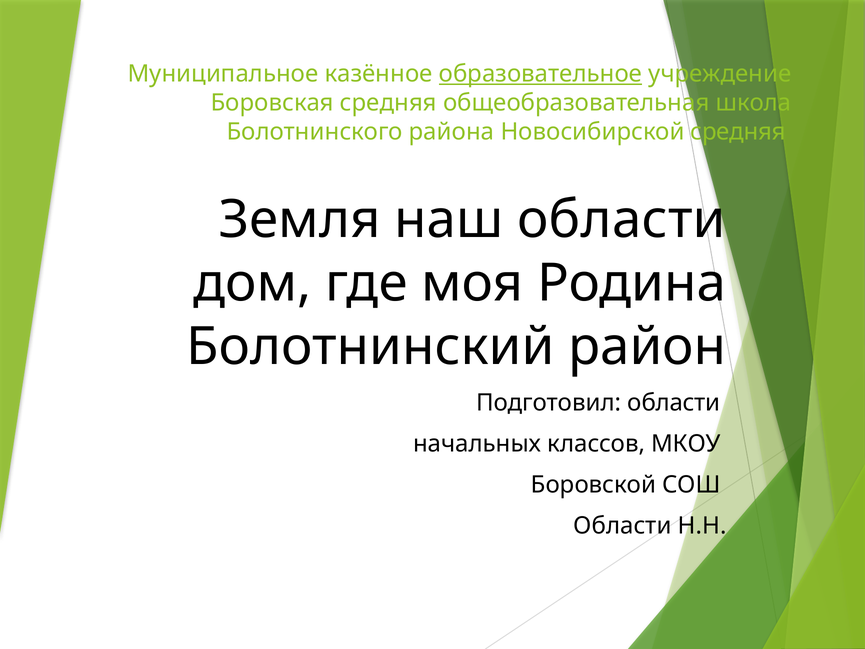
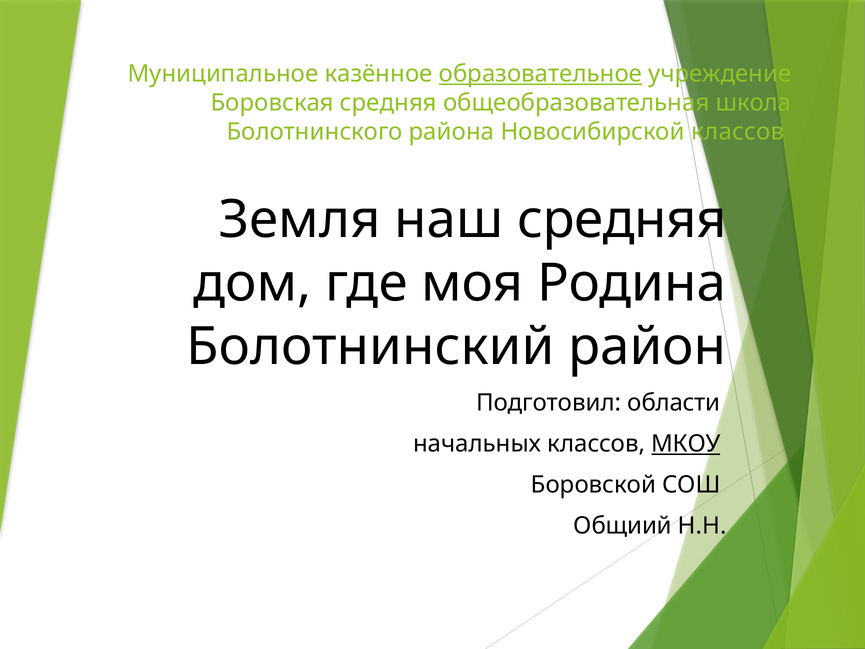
Новосибирской средняя: средняя -> классов (738, 132)
наш области: области -> средняя (622, 220)
МКОУ underline: none -> present (686, 444)
Области: Области -> Общиий (623, 526)
